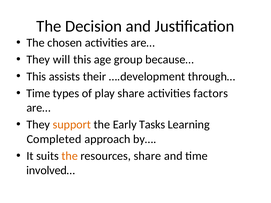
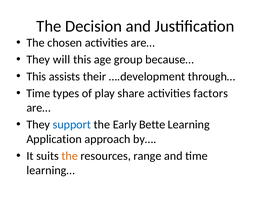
support colour: orange -> blue (72, 125)
Tasks: Tasks -> Bette (152, 125)
Completed: Completed -> Application (54, 139)
resources share: share -> range (147, 156)
involved…: involved… -> learning… (51, 171)
